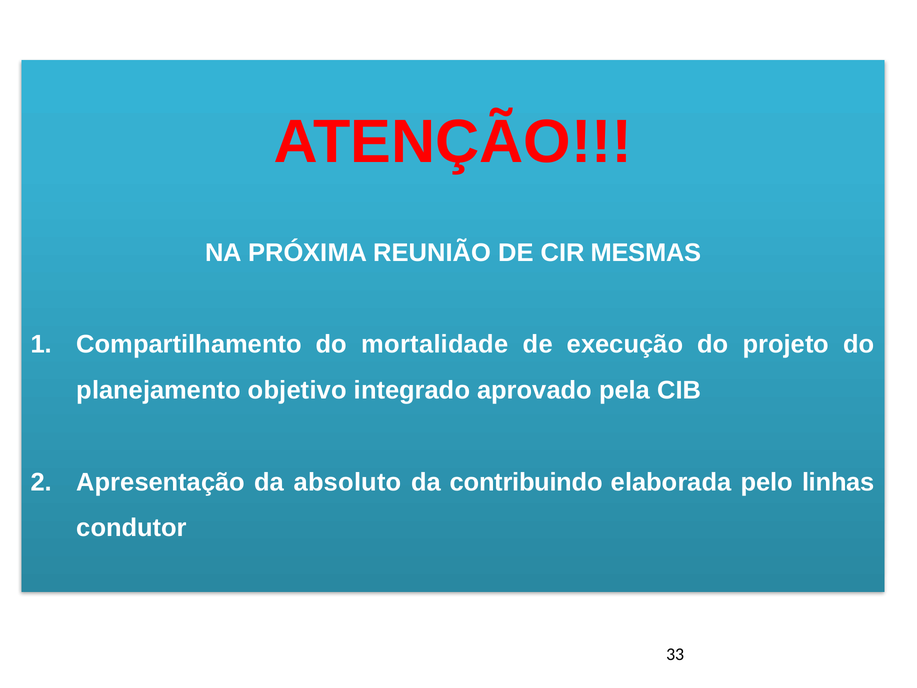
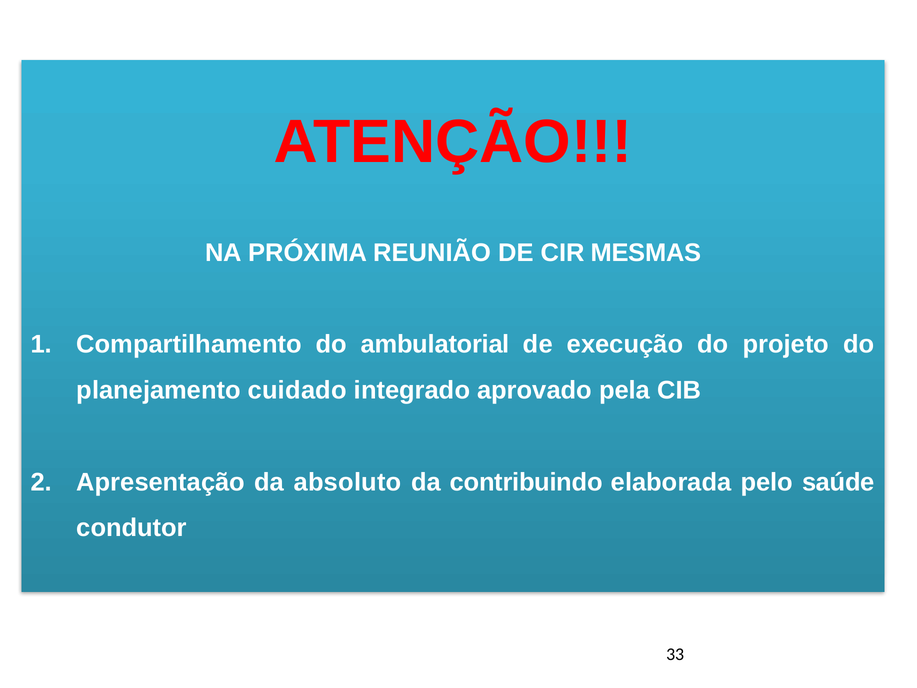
mortalidade: mortalidade -> ambulatorial (435, 344)
objetivo: objetivo -> cuidado (297, 390)
linhas: linhas -> saúde (838, 482)
